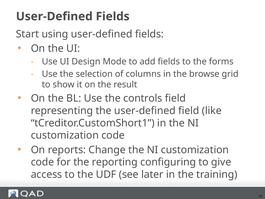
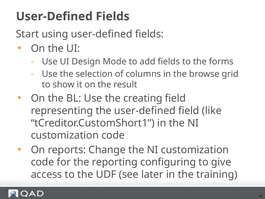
controls: controls -> creating (143, 98)
